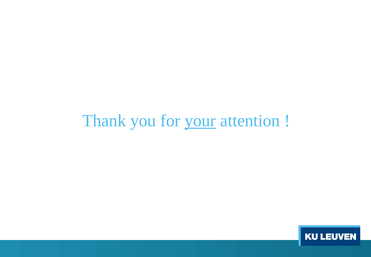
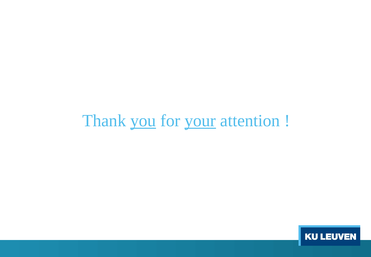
you underline: none -> present (143, 121)
